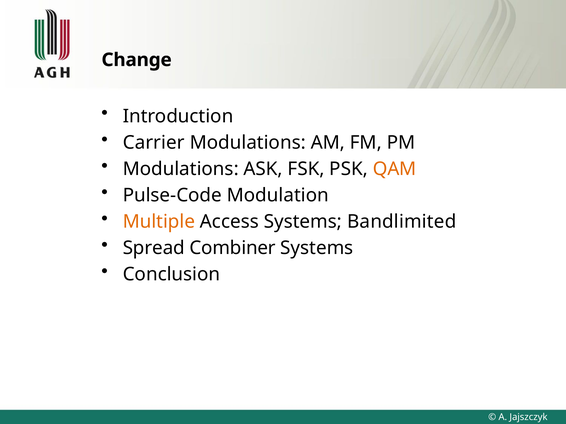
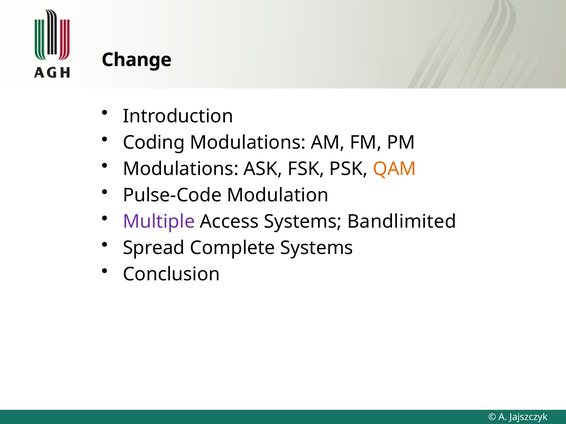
Carrier: Carrier -> Coding (154, 143)
Multiple colour: orange -> purple (159, 222)
Combiner: Combiner -> Complete (233, 248)
